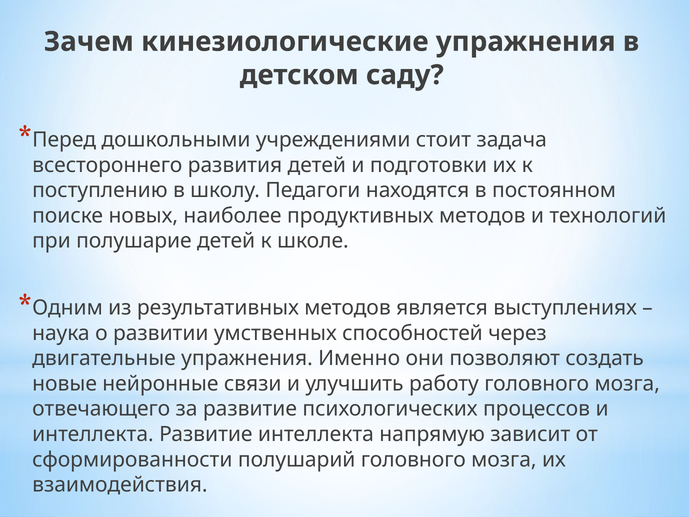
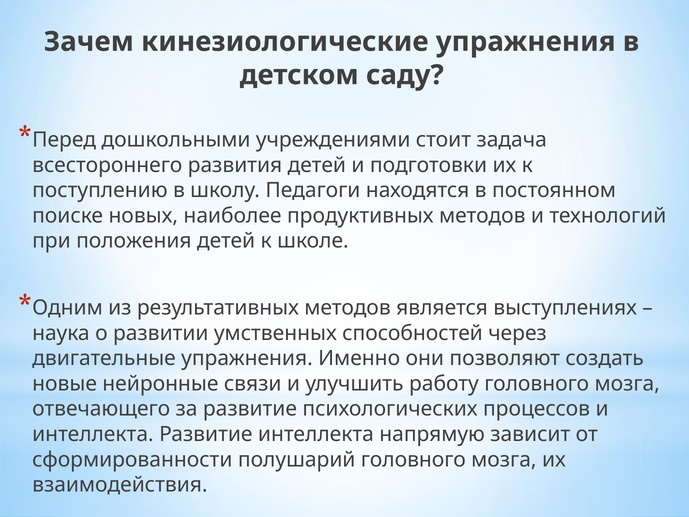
полушарие: полушарие -> положения (134, 241)
